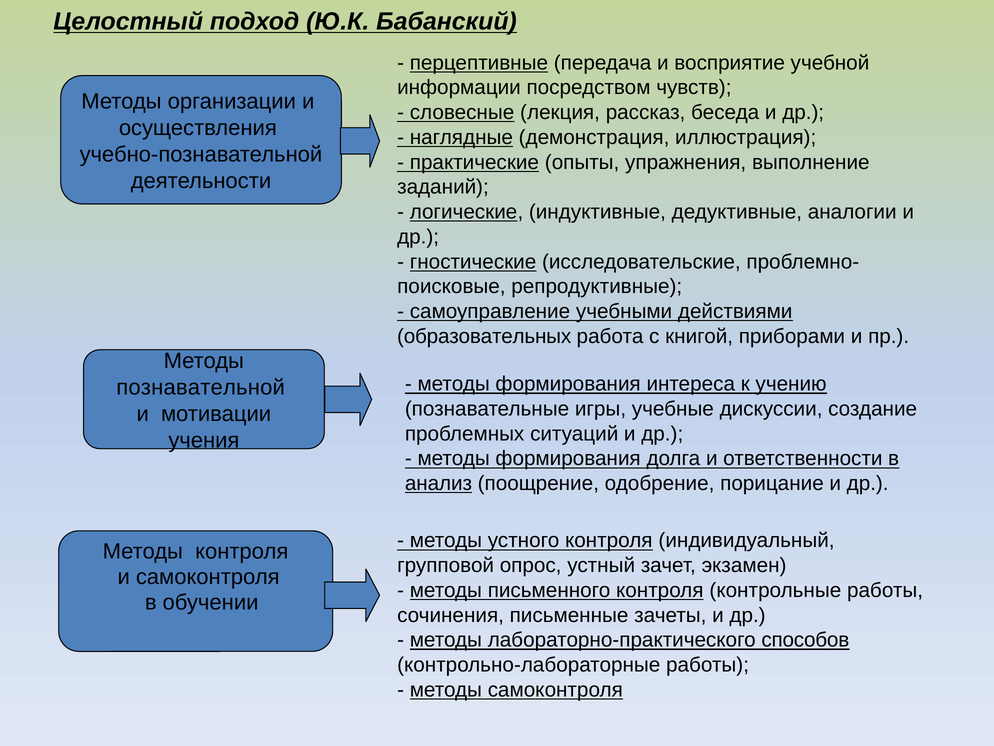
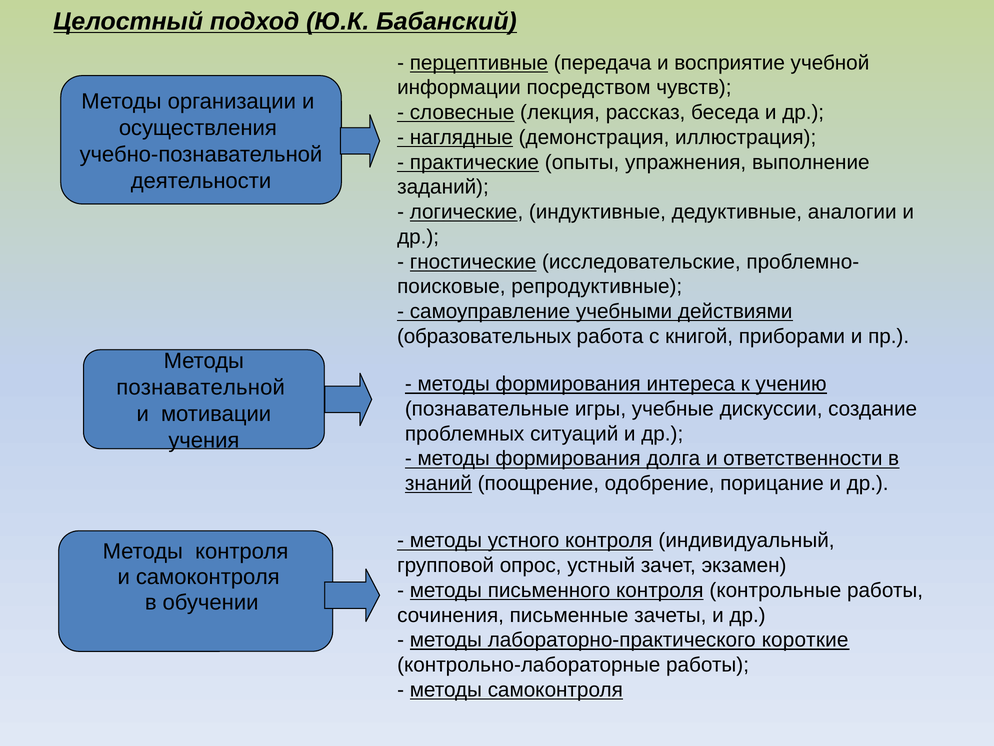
анализ: анализ -> знаний (438, 483)
способов: способов -> короткие (805, 640)
